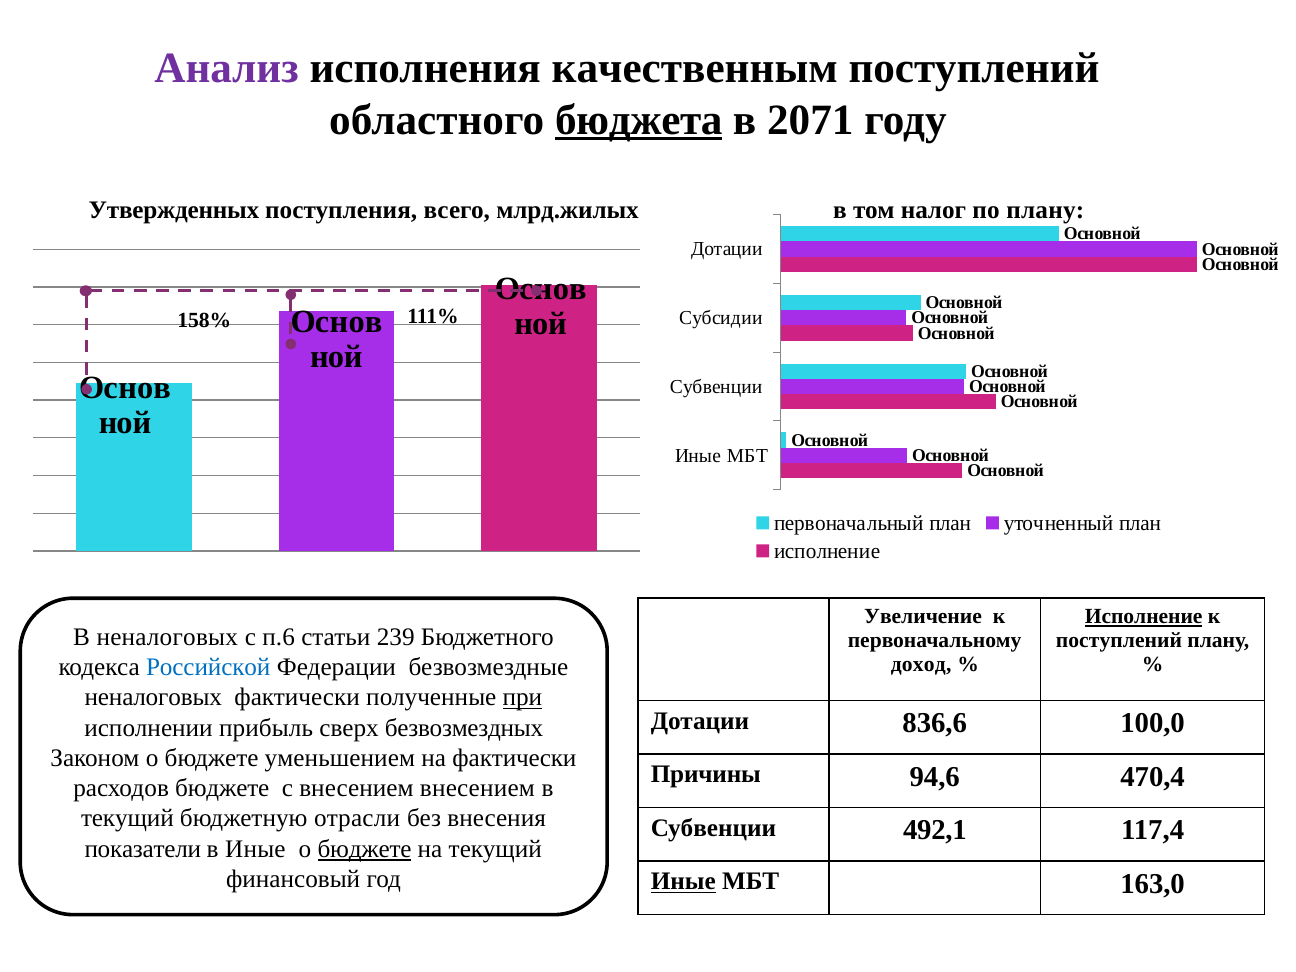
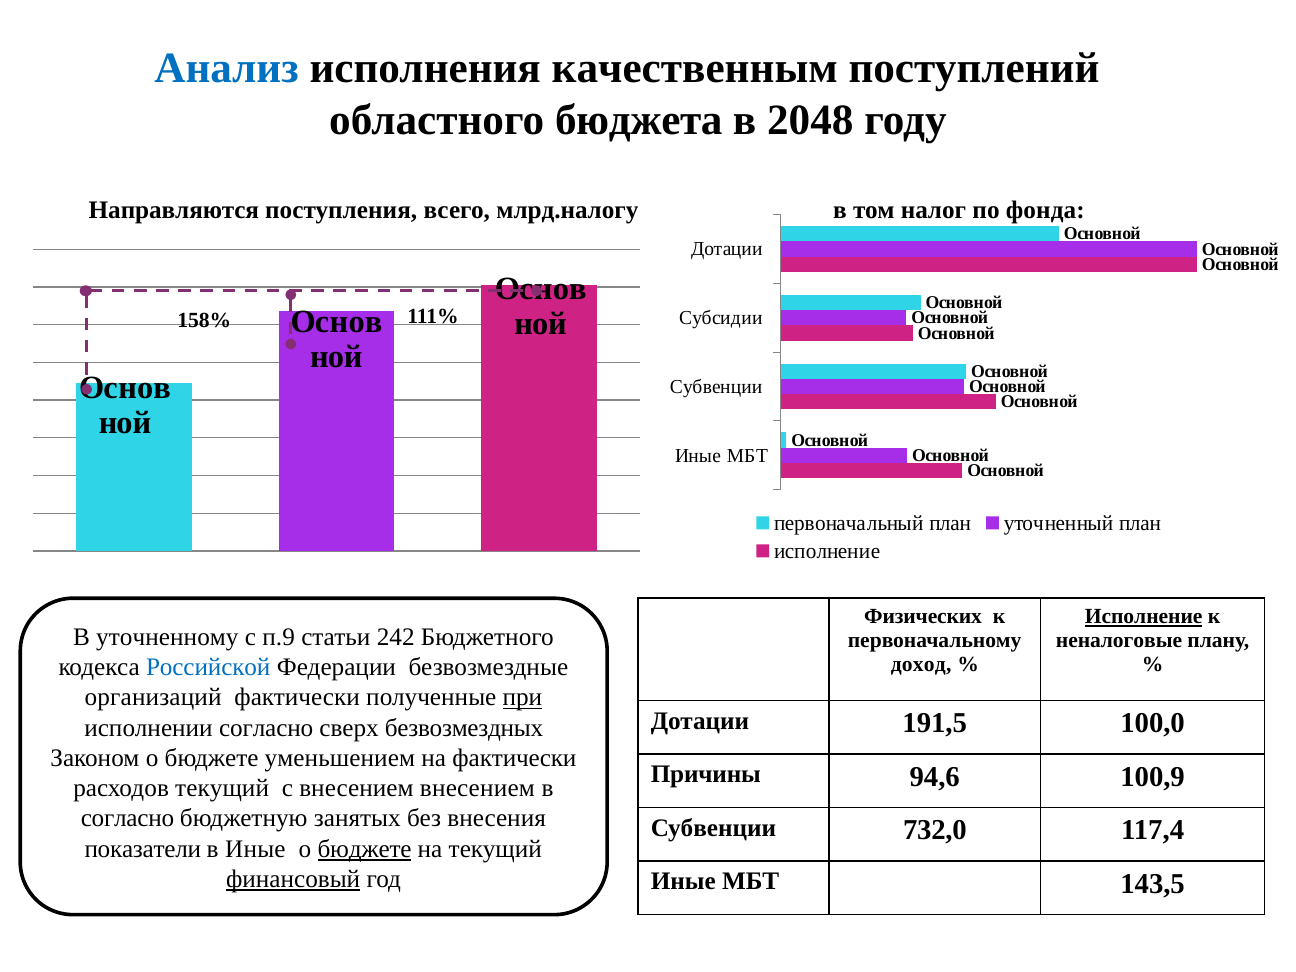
Анализ colour: purple -> blue (226, 68)
бюджета underline: present -> none (639, 120)
2071: 2071 -> 2048 (810, 120)
Утвержденных: Утвержденных -> Направляются (174, 210)
млрд.жилых: млрд.жилых -> млрд.налогу (567, 210)
по плану: плану -> фонда (1045, 210)
Увеличение: Увеличение -> Физических (923, 617)
В неналоговых: неналоговых -> уточненному (167, 637)
п.6: п.6 -> п.9 (279, 637)
239: 239 -> 242 (396, 637)
поступлений: поступлений -> неналоговые (1119, 641)
неналоговых: неналоговых -> организаций (153, 698)
836,6: 836,6 -> 191,5 (935, 723)
исполнении прибыль: прибыль -> согласно (266, 728)
470,4: 470,4 -> 100,9 (1153, 777)
расходов бюджете: бюджете -> текущий (222, 788)
текущий: текущий -> согласно (127, 819)
отрасли: отрасли -> занятых (357, 819)
492,1: 492,1 -> 732,0 (935, 830)
финансовый underline: none -> present (293, 879)
Иные underline: present -> none (683, 882)
163,0: 163,0 -> 143,5 (1153, 884)
